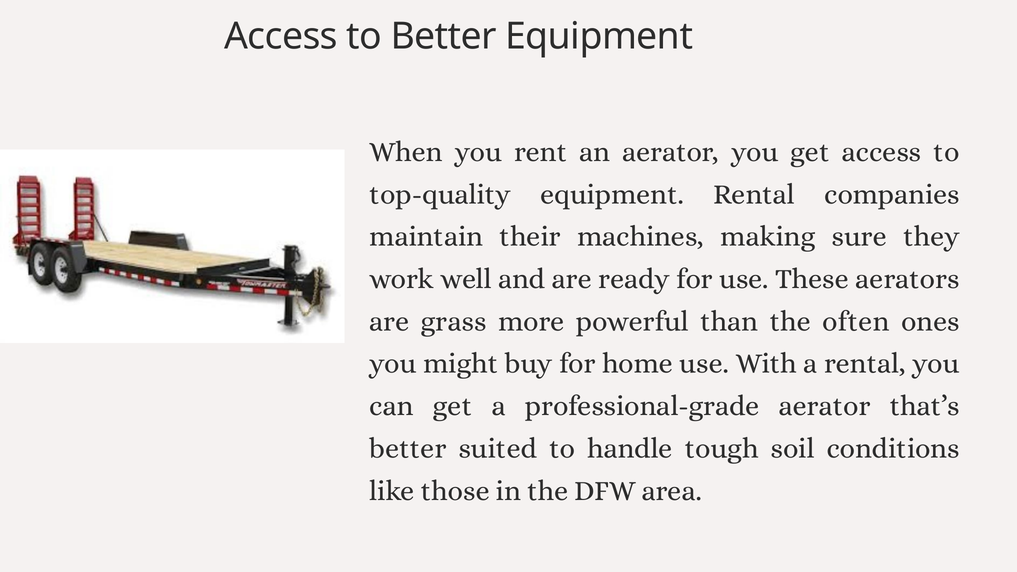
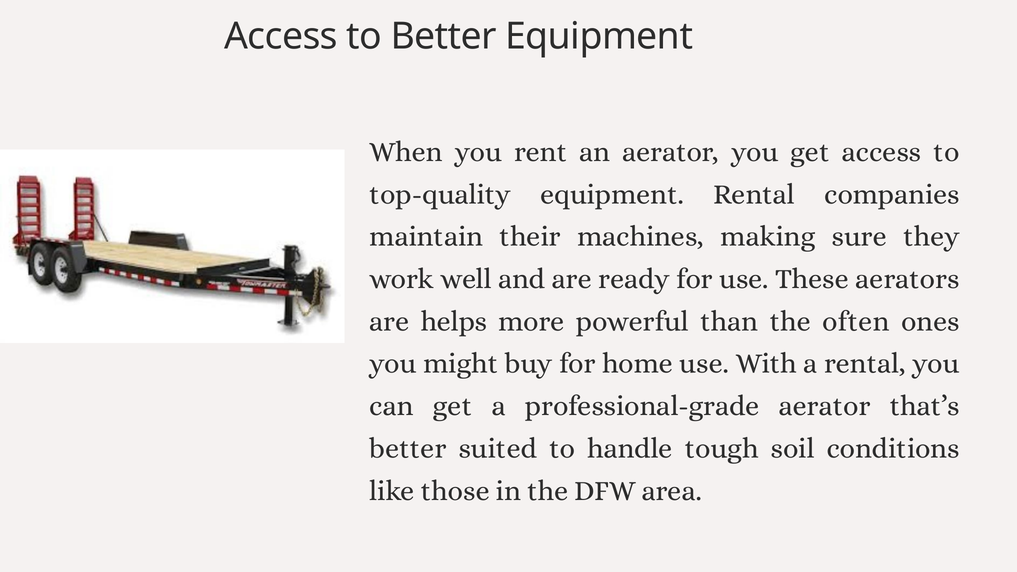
grass: grass -> helps (454, 321)
